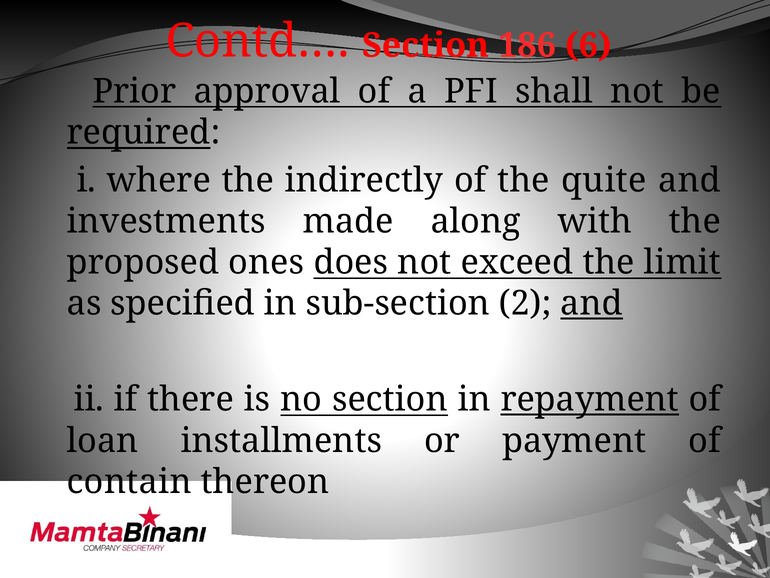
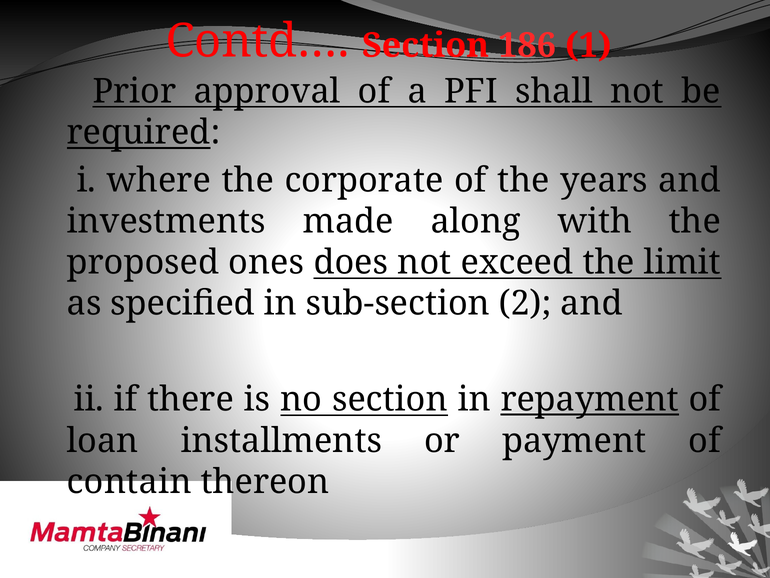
6: 6 -> 1 (588, 45)
indirectly: indirectly -> corporate (364, 180)
quite: quite -> years (604, 180)
and underline: present -> none (592, 303)
